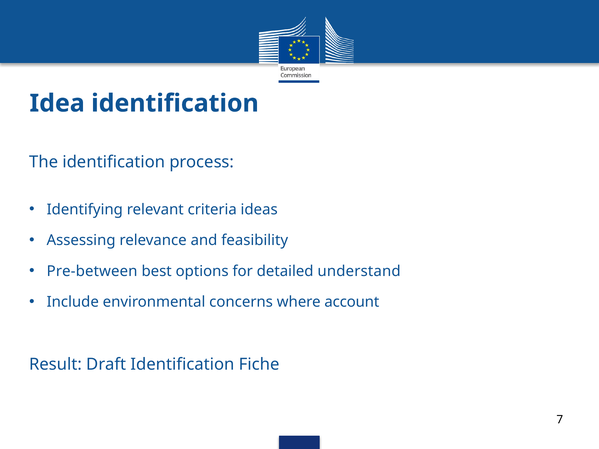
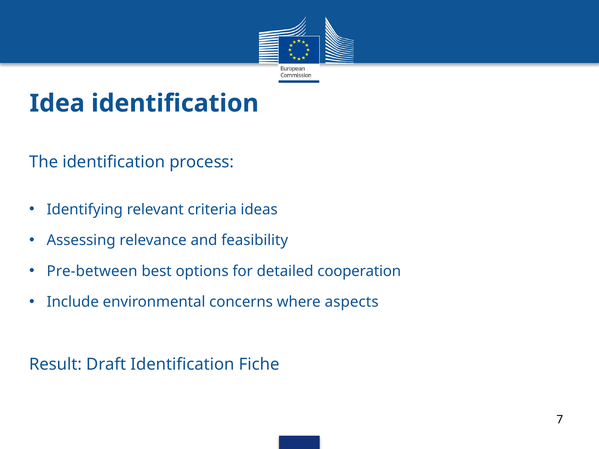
understand: understand -> cooperation (359, 271)
account: account -> aspects (352, 302)
